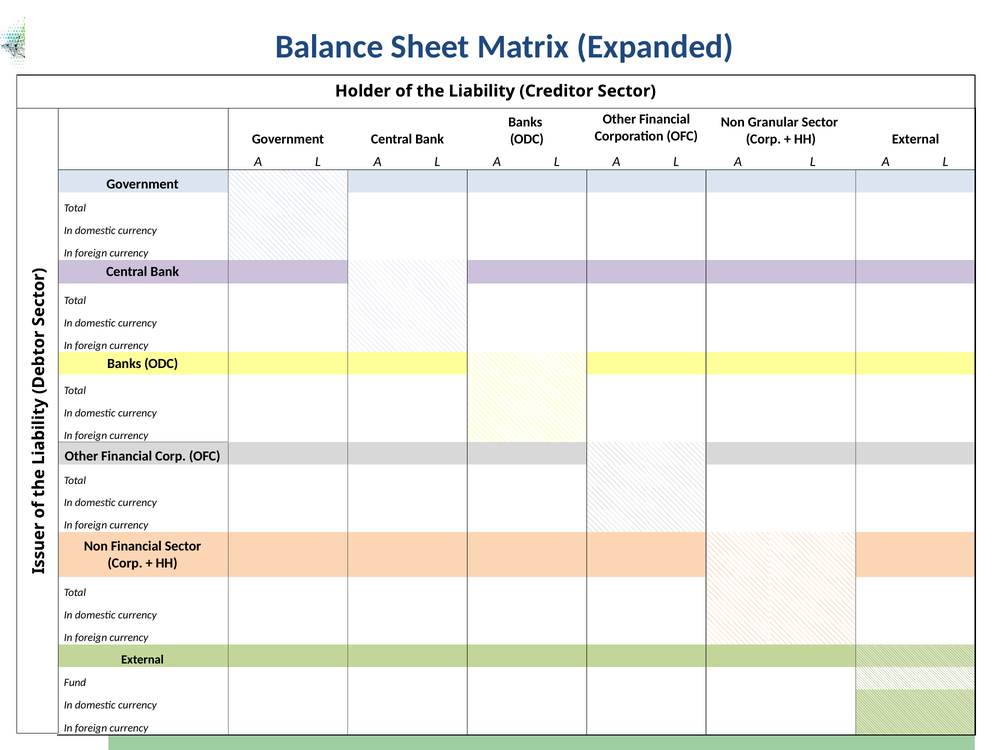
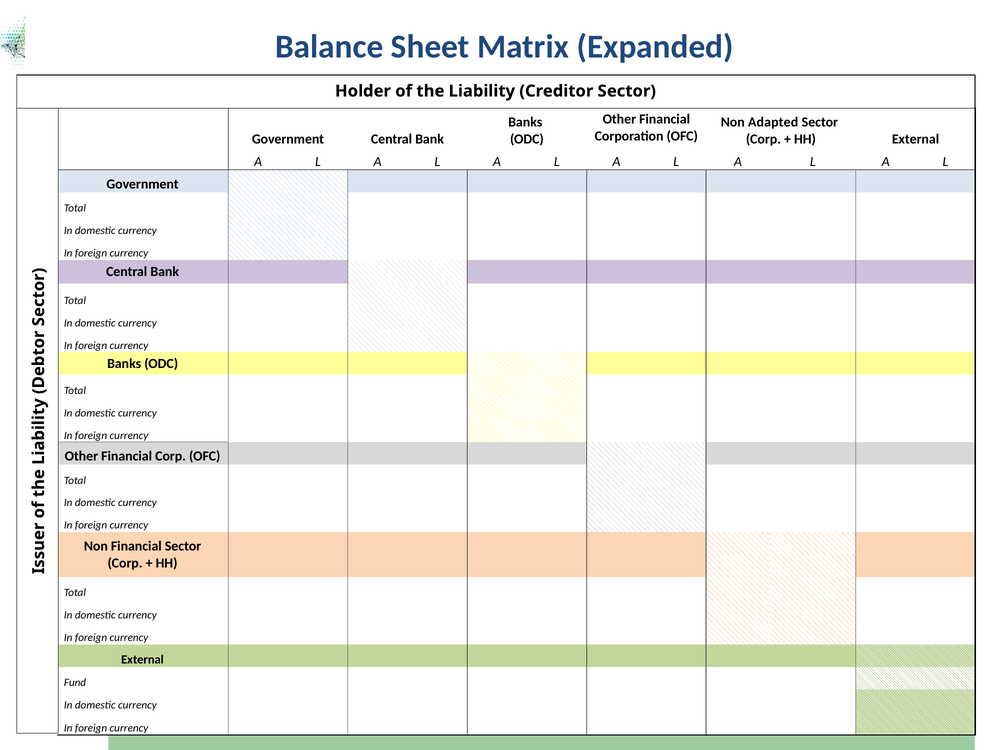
Granular: Granular -> Adapted (773, 122)
